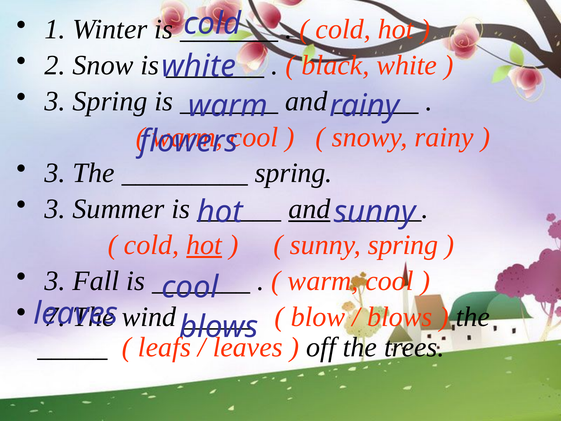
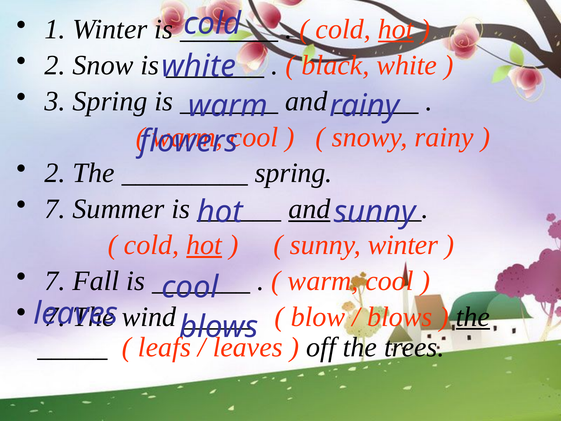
hot underline: none -> present (396, 29)
3: 3 -> 2 (55, 173)
3: 3 -> 7 (55, 209)
sunny spring: spring -> winter (403, 245)
3: 3 -> 7 (55, 281)
the underline: none -> present (473, 317)
